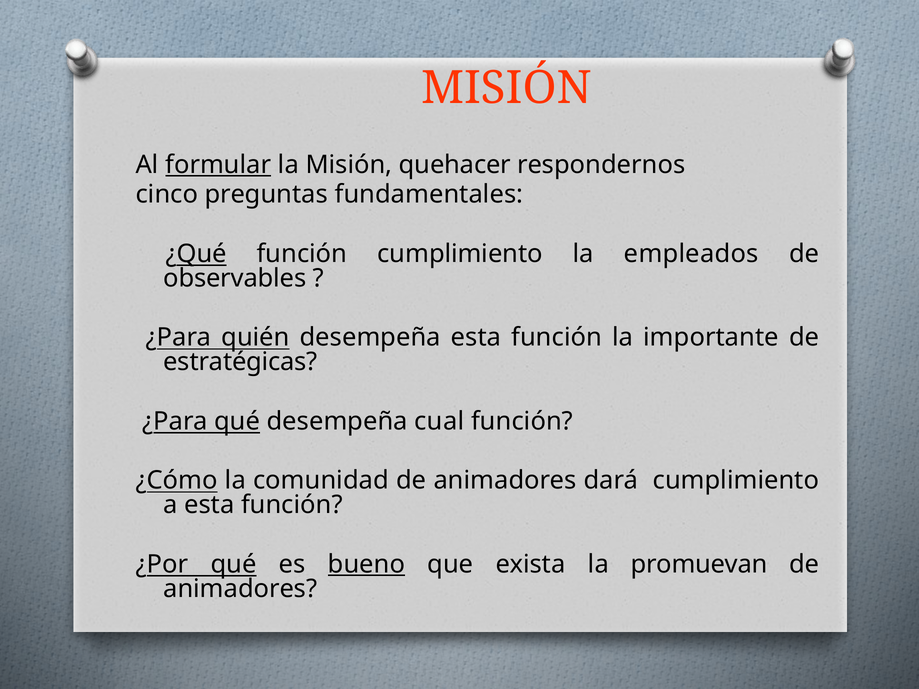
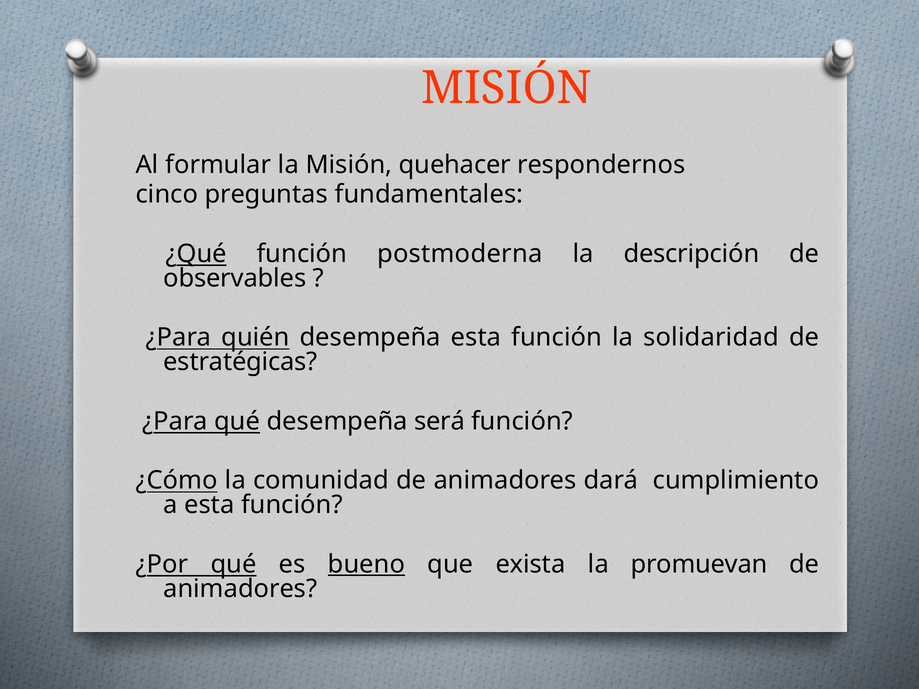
formular underline: present -> none (218, 165)
función cumplimiento: cumplimiento -> postmoderna (460, 254)
empleados: empleados -> descripción (691, 254)
importante: importante -> solidaridad (711, 338)
cual: cual -> será (440, 421)
